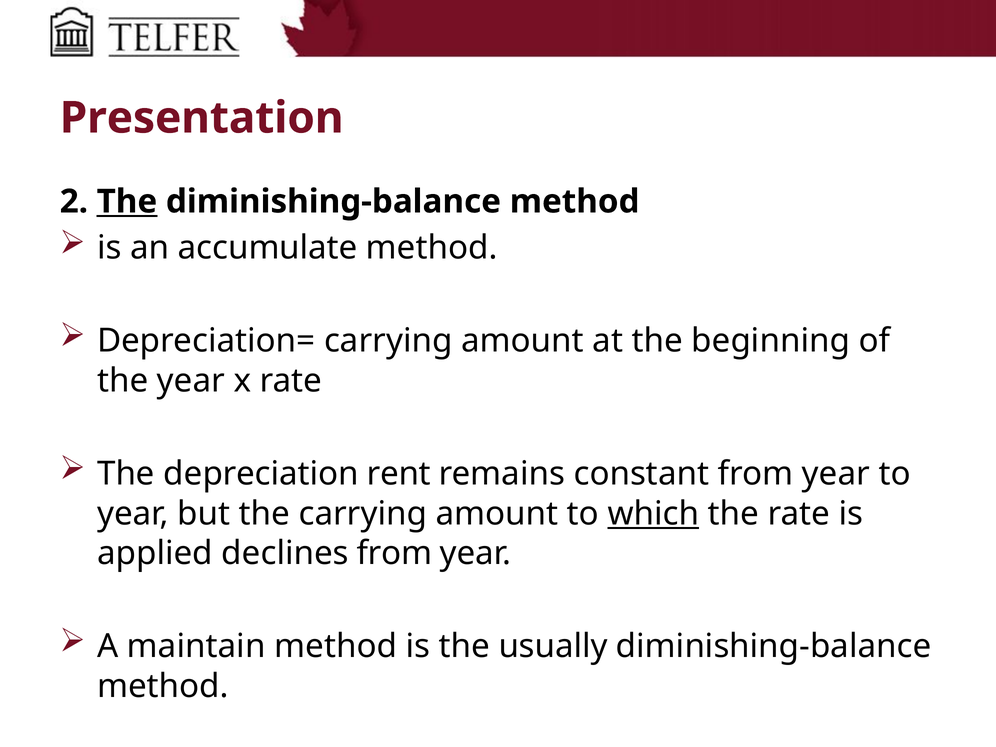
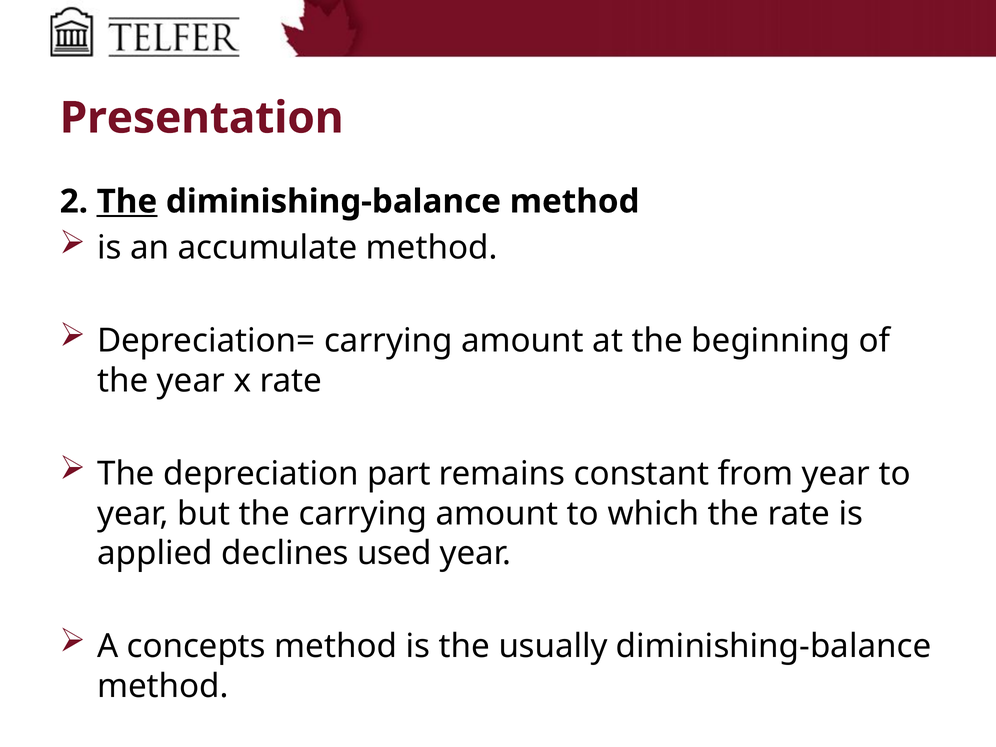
rent: rent -> part (399, 474)
which underline: present -> none (653, 514)
declines from: from -> used (394, 553)
maintain: maintain -> concepts (196, 646)
